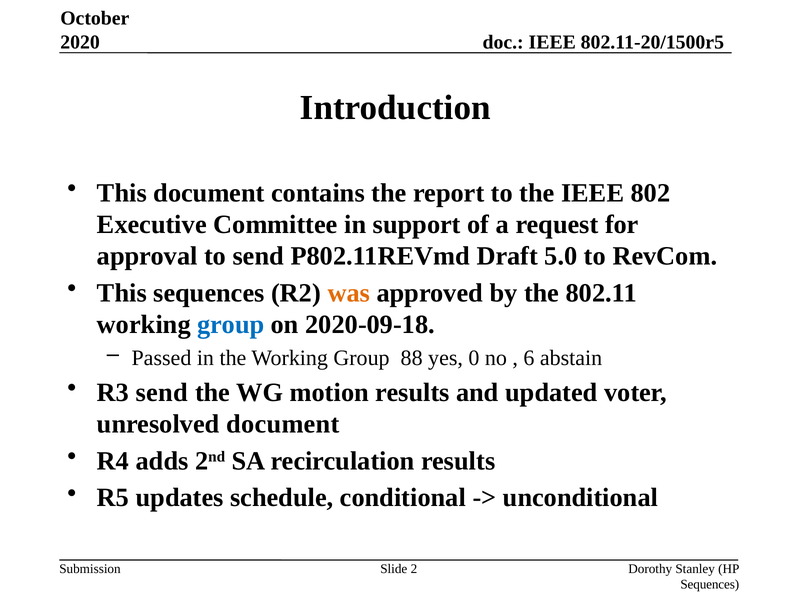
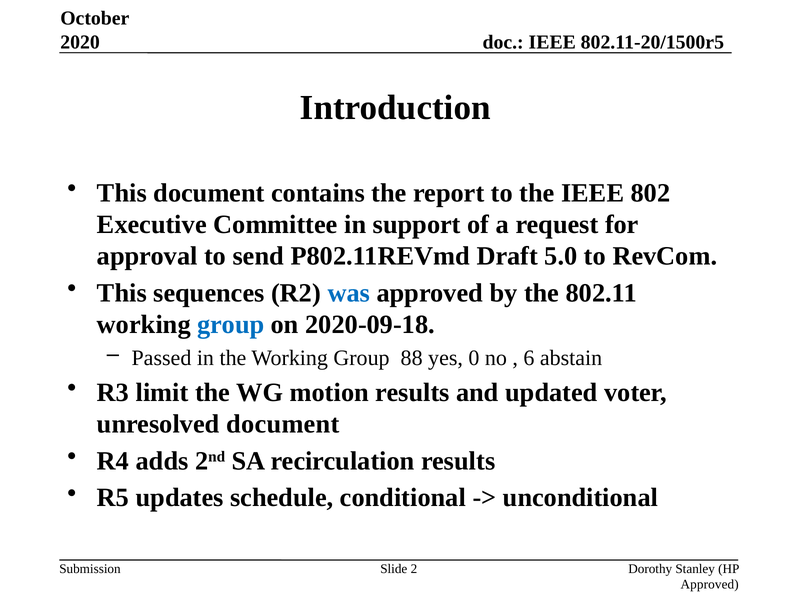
was colour: orange -> blue (349, 293)
R3 send: send -> limit (162, 393)
Sequences: Sequences -> Approved (710, 585)
